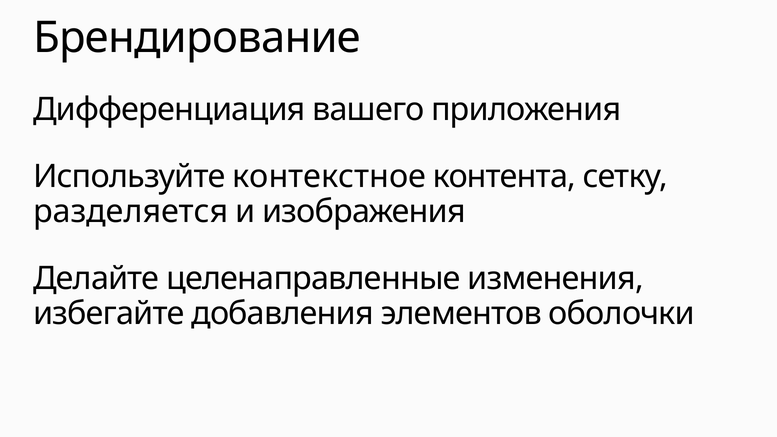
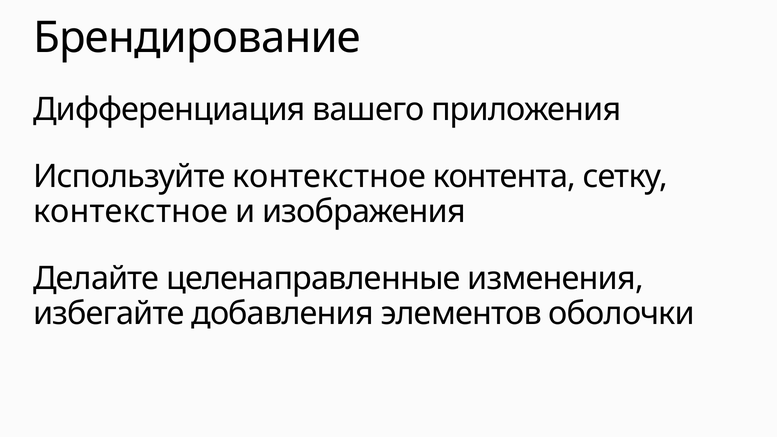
разделяется: разделяется -> контекстное (131, 212)
